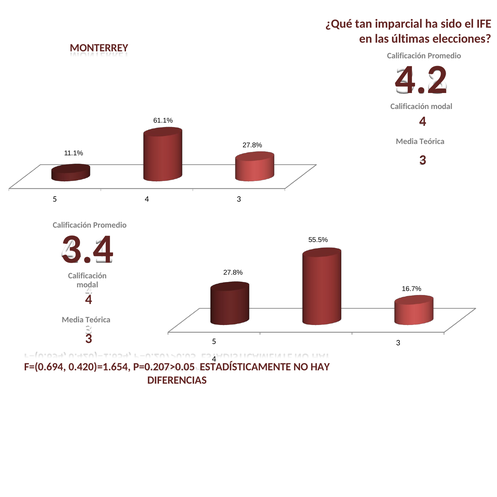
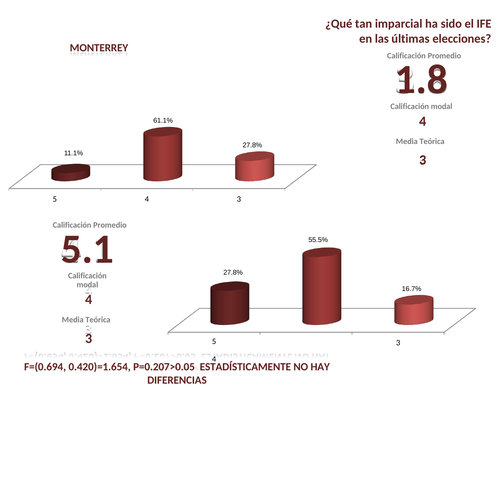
4.2: 4.2 -> 1.8 (421, 80)
3.4: 3.4 -> 5.1 (87, 249)
